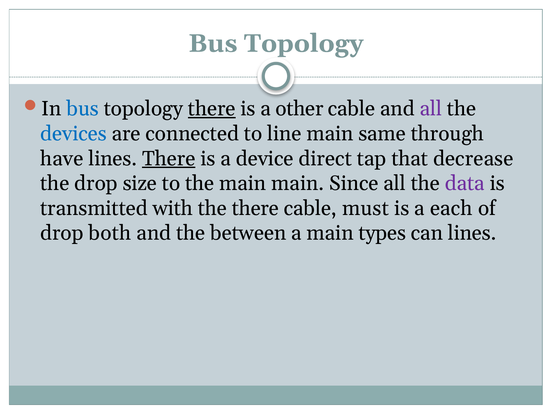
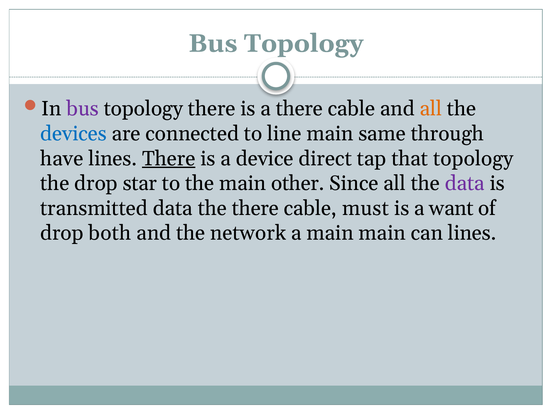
bus colour: blue -> purple (83, 109)
there underline: present -> none (212, 109)
a other: other -> there (299, 109)
all colour: purple -> orange (431, 109)
that decrease: decrease -> topology (473, 159)
size: size -> star (140, 183)
main main: main -> other (298, 183)
transmitted with: with -> data (173, 208)
each: each -> want (452, 208)
between: between -> network (248, 233)
main types: types -> main (382, 233)
